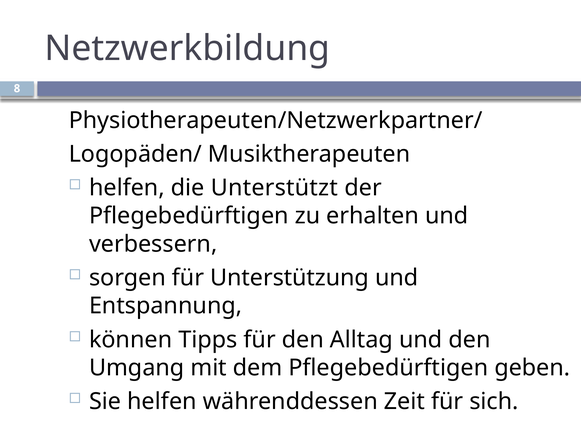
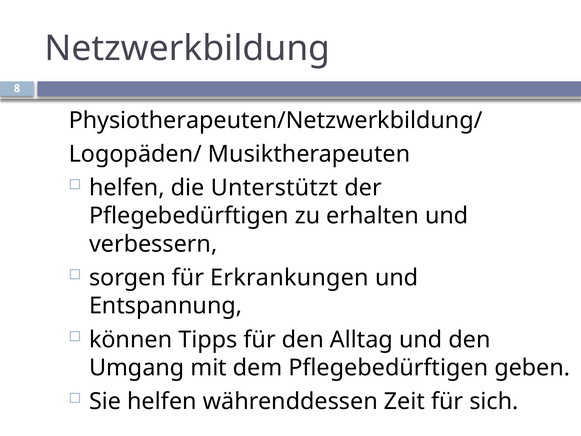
Physiotherapeuten/Netzwerkpartner/: Physiotherapeuten/Netzwerkpartner/ -> Physiotherapeuten/Netzwerkbildung/ (276, 120)
Unterstützung: Unterstützung -> Erkrankungen (289, 278)
